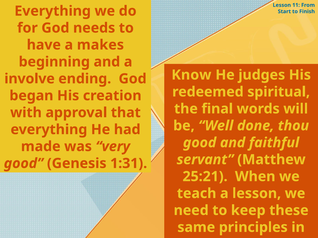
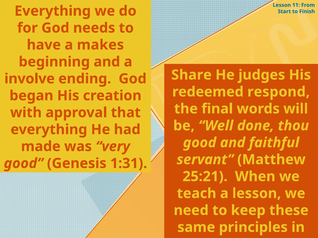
Know: Know -> Share (191, 75)
spiritual: spiritual -> respond (279, 92)
